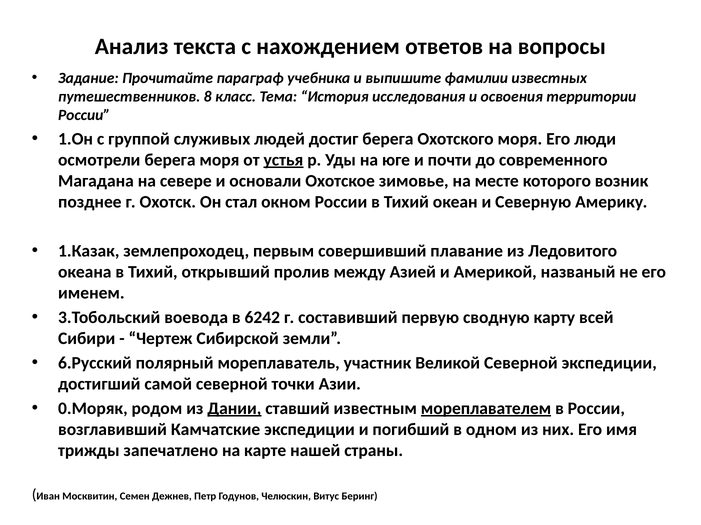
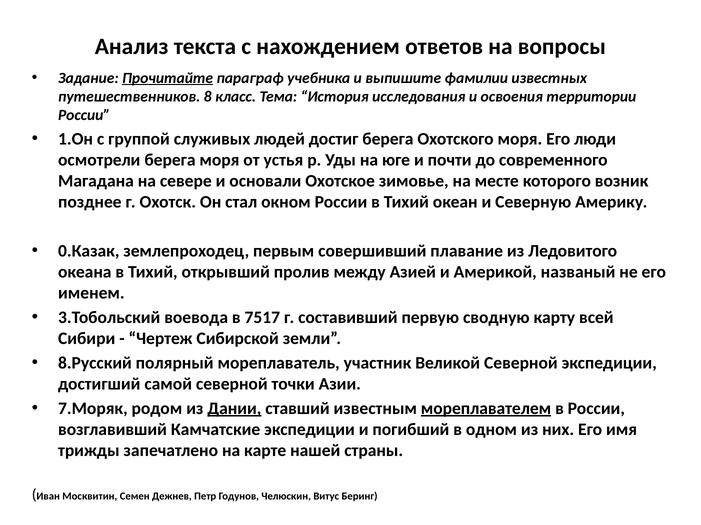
Прочитайте underline: none -> present (168, 78)
устья underline: present -> none (283, 160)
1.Казак: 1.Казак -> 0.Казак (89, 251)
6242: 6242 -> 7517 (262, 318)
6.Русский: 6.Русский -> 8.Русский (95, 363)
0.Моряк: 0.Моряк -> 7.Моряк (93, 409)
